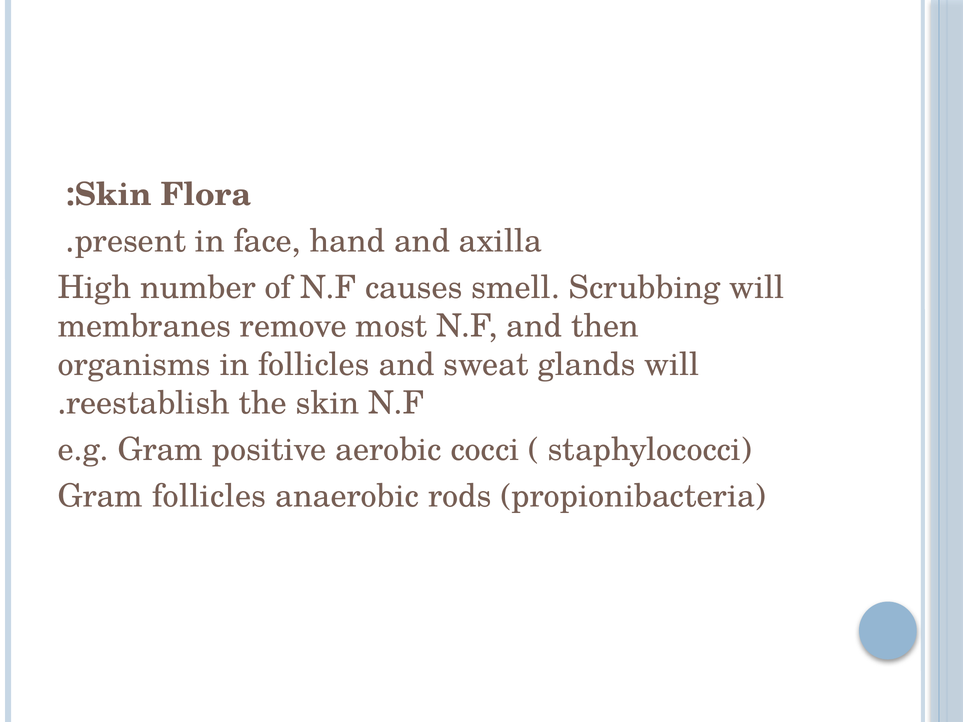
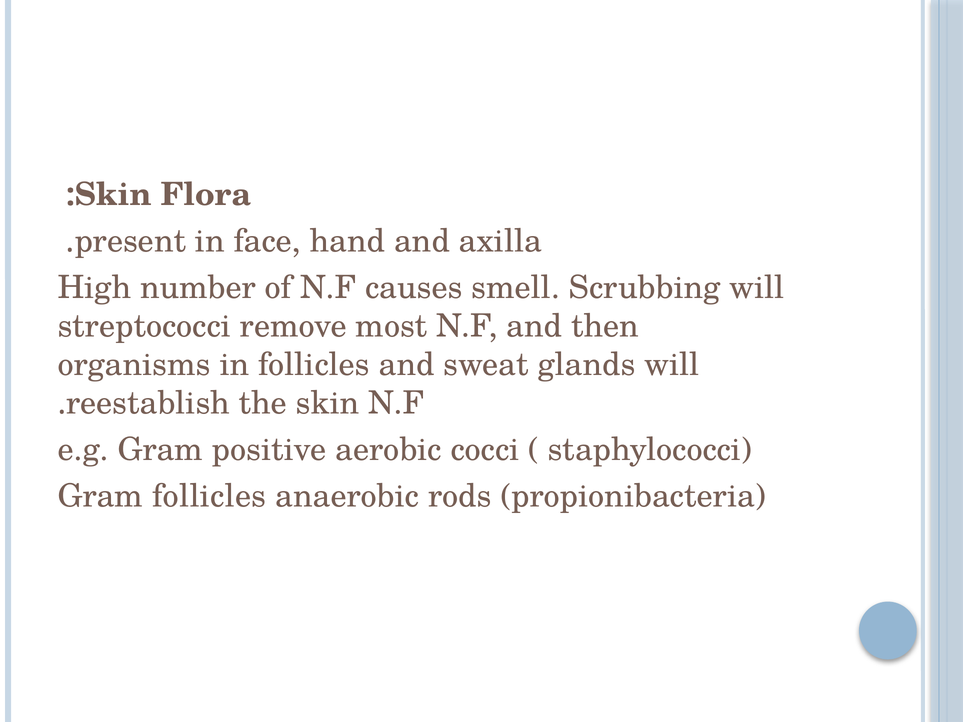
membranes: membranes -> streptococci (144, 326)
